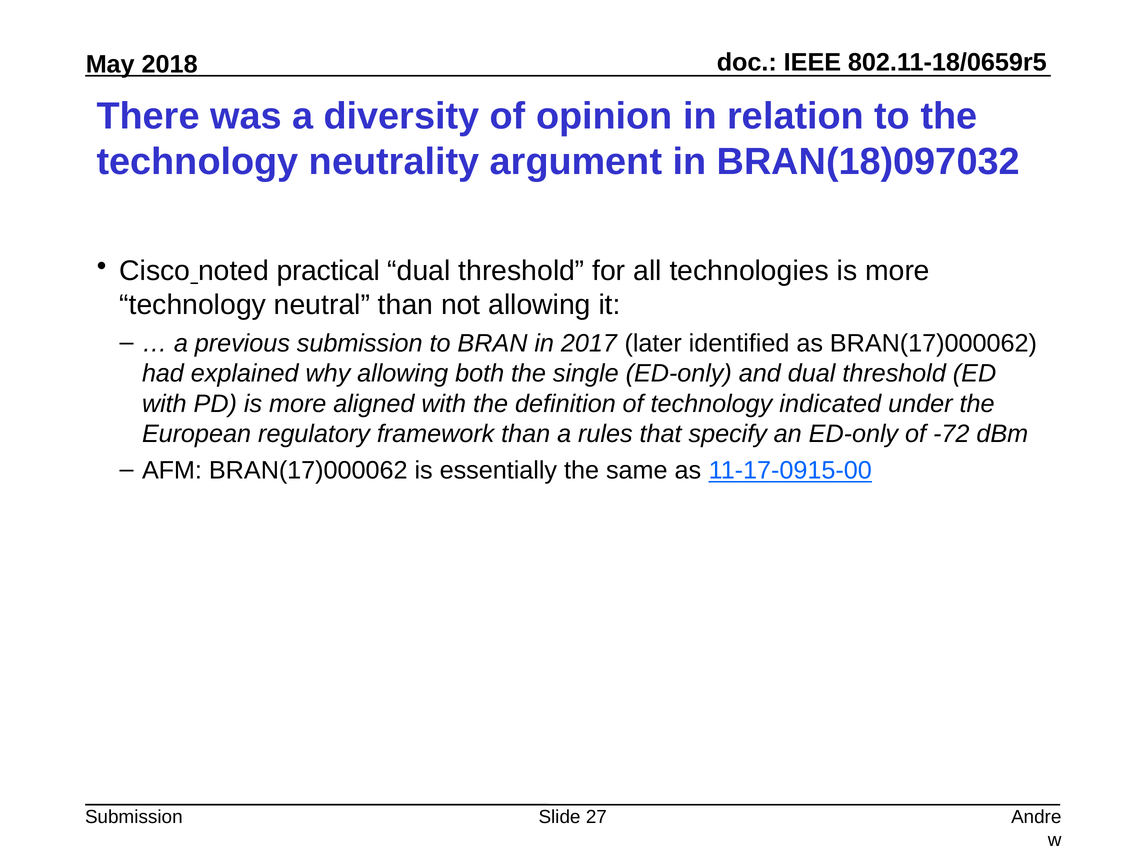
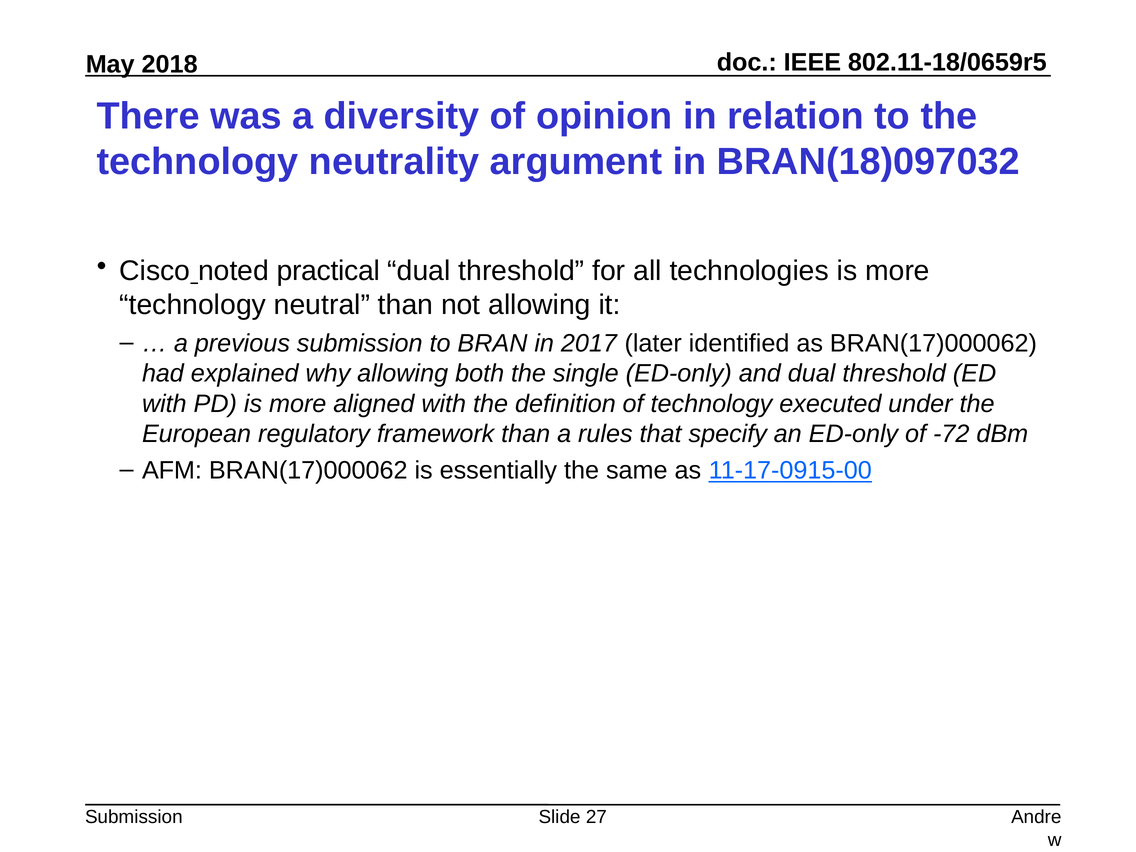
indicated: indicated -> executed (830, 404)
